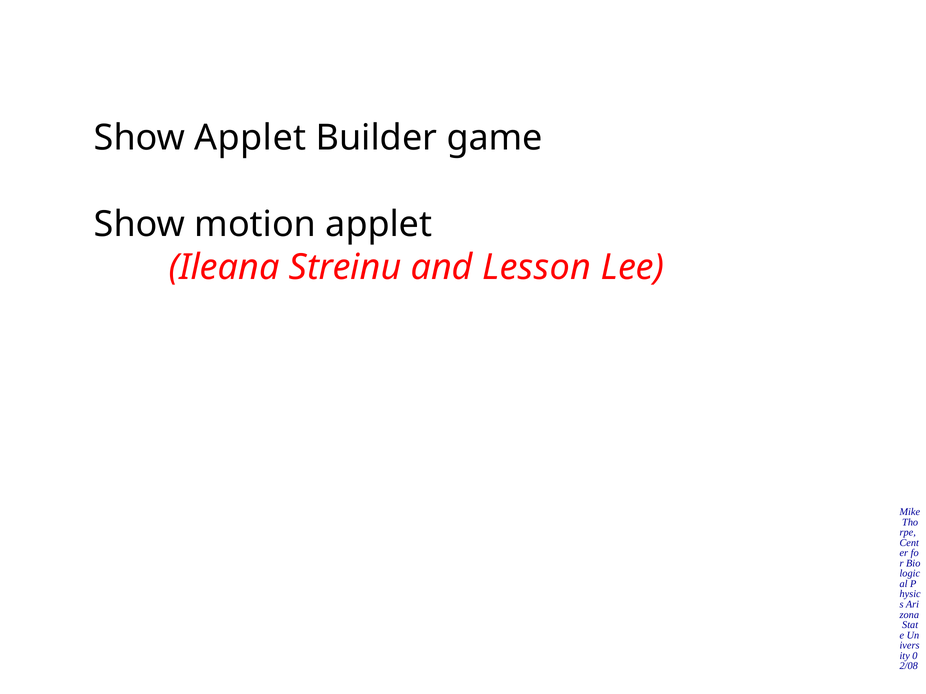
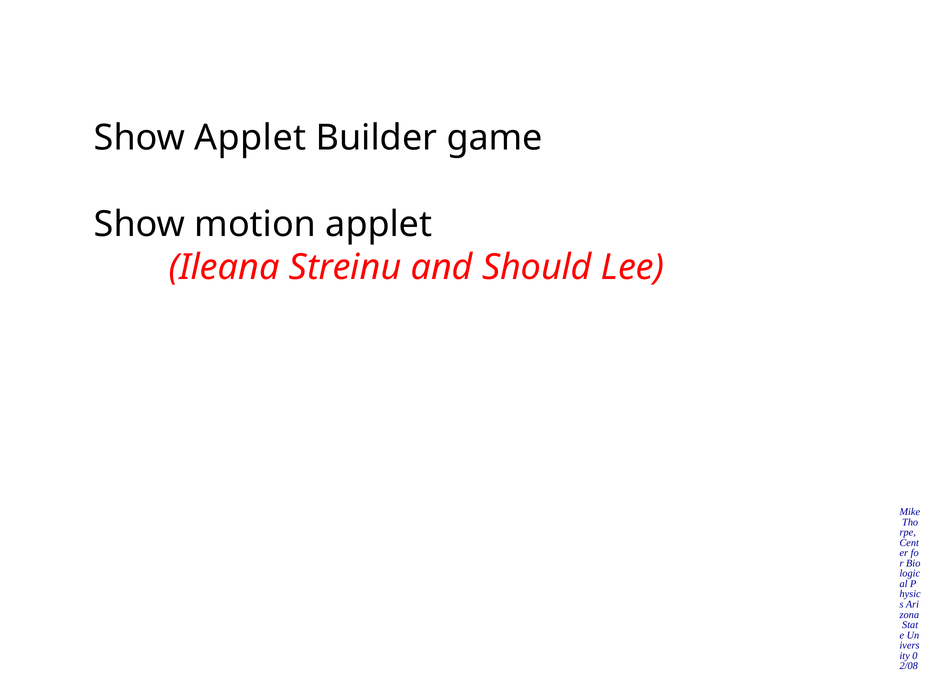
Lesson: Lesson -> Should (537, 268)
